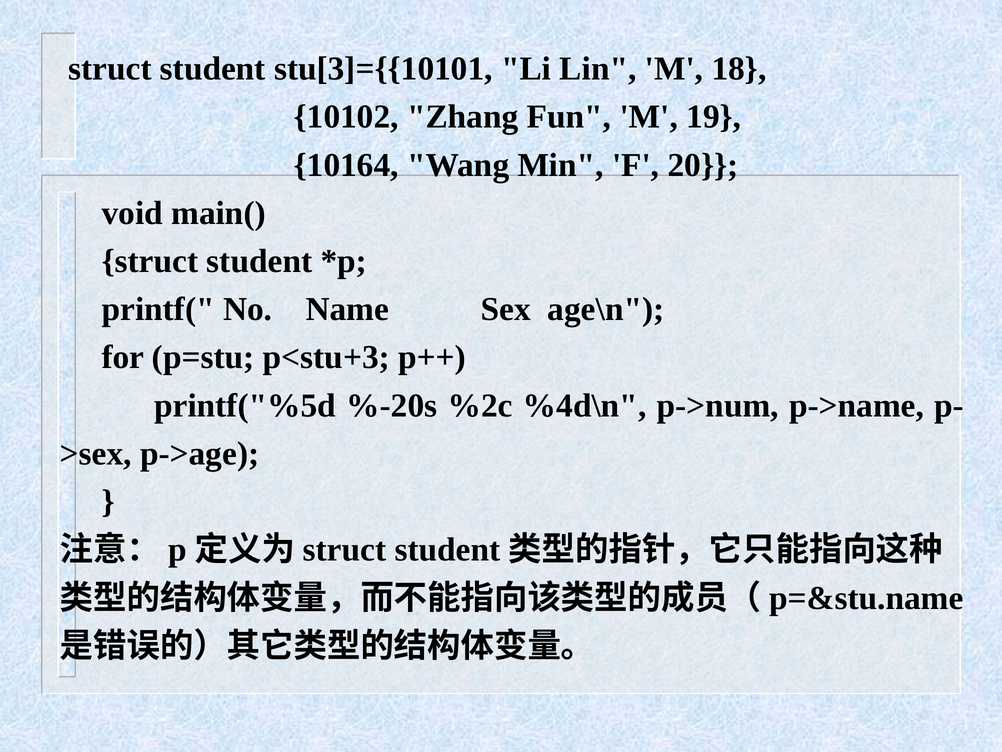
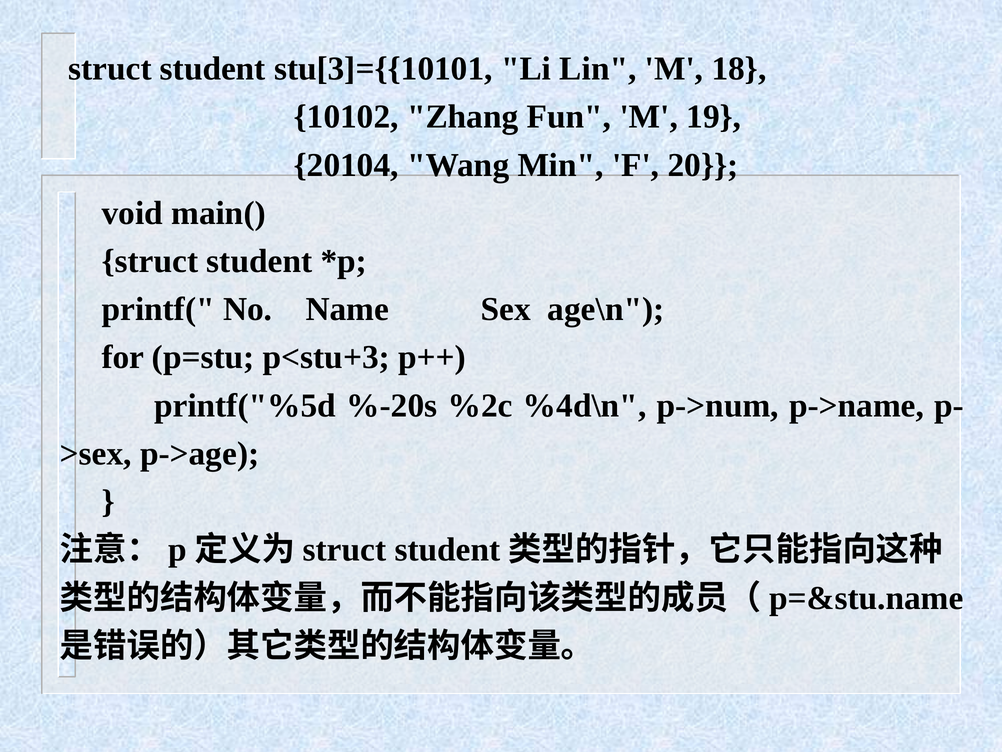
10164: 10164 -> 20104 (346, 165)
